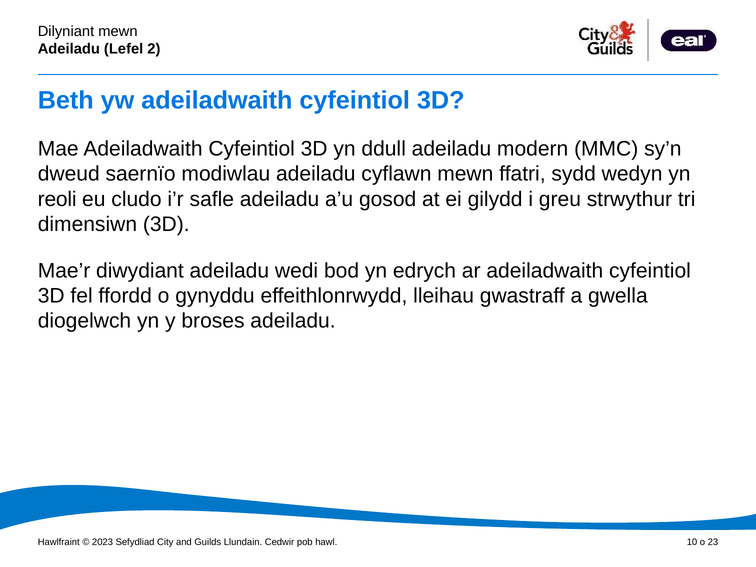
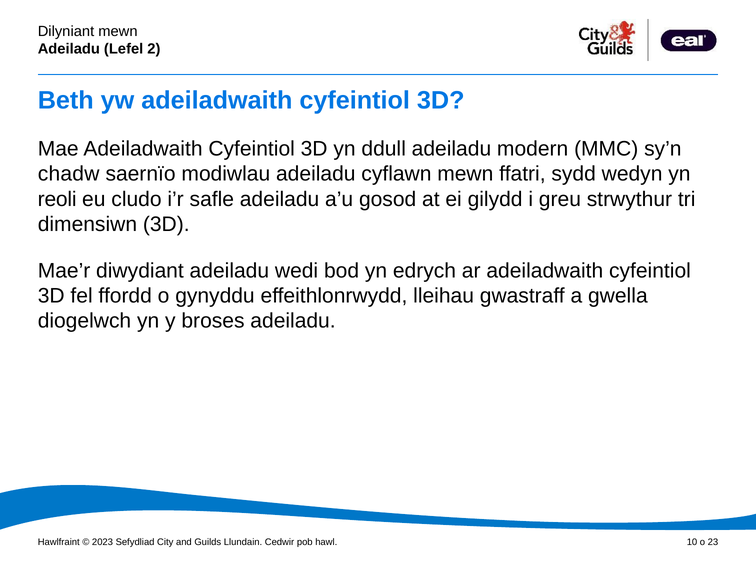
dweud: dweud -> chadw (69, 174)
